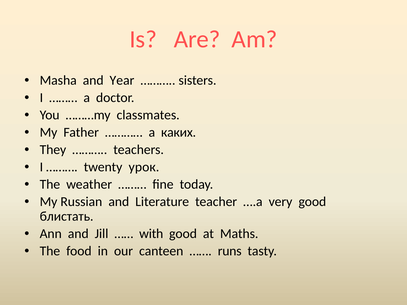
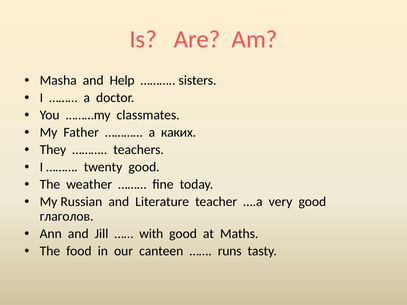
Year: Year -> Help (122, 81)
twenty урок: урок -> good (144, 167)
блистать: блистать -> глаголов (67, 217)
